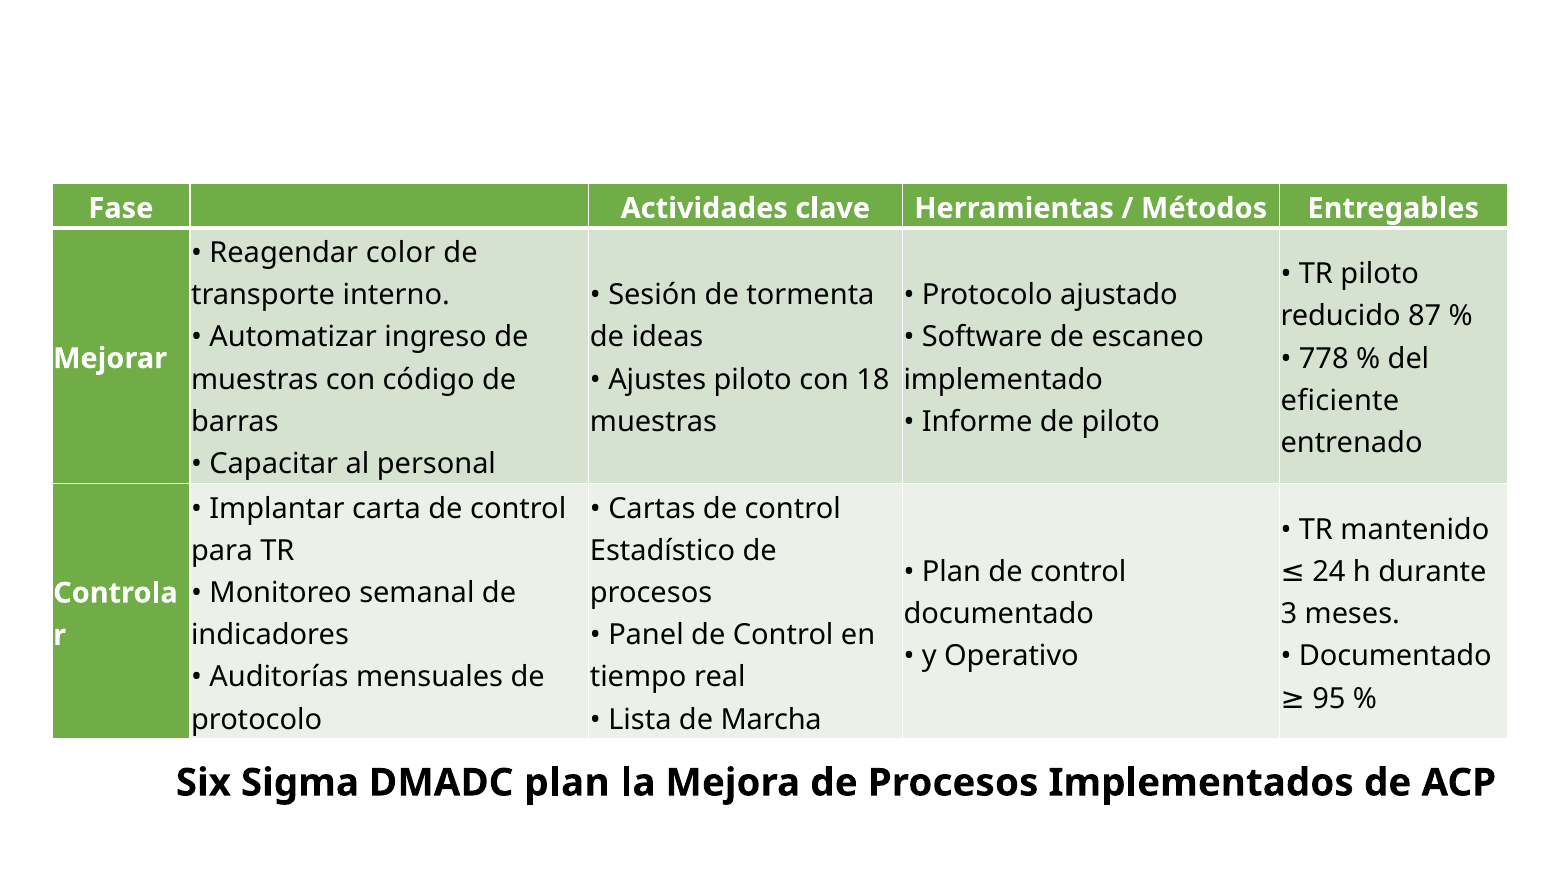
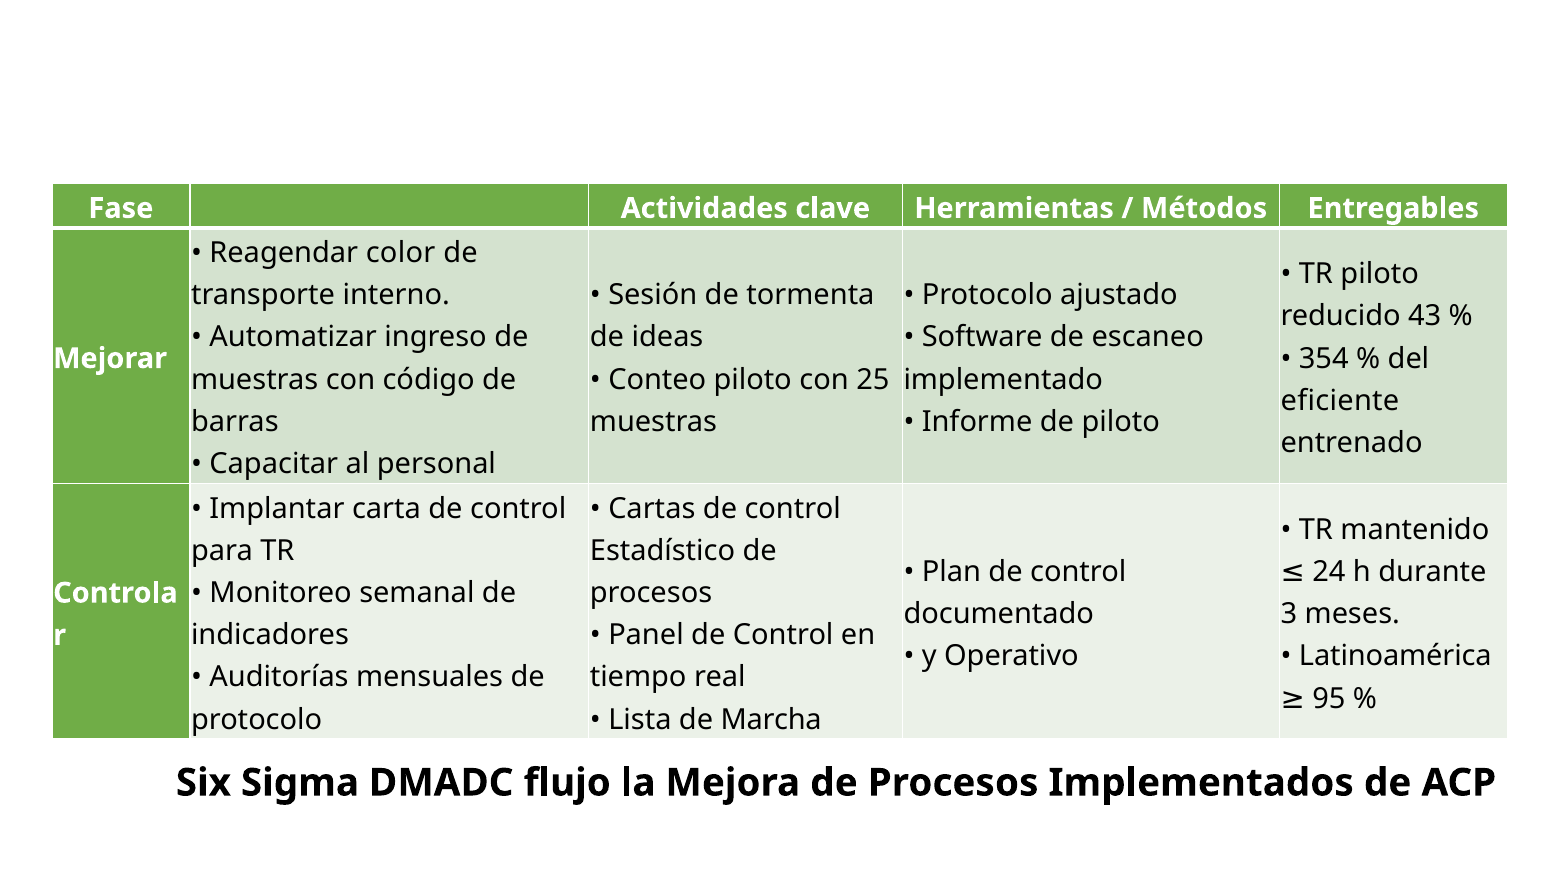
87: 87 -> 43 (1425, 316)
778: 778 -> 354 (1324, 358)
Ajustes: Ajustes -> Conteo (657, 379)
18: 18 -> 25 (873, 379)
Documentado: Documentado -> Latinoamérica (1395, 656)
DMADC plan: plan -> flujo (567, 782)
